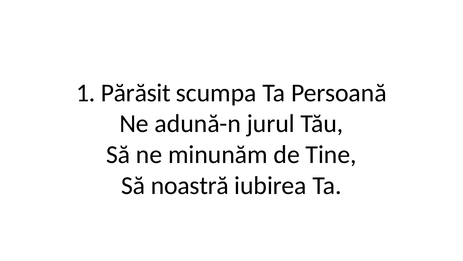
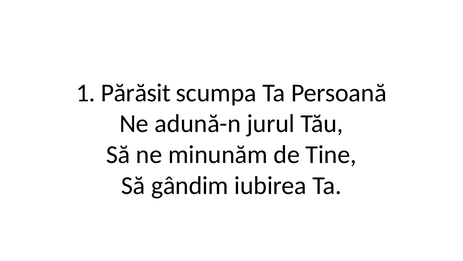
noastră: noastră -> gândim (190, 185)
